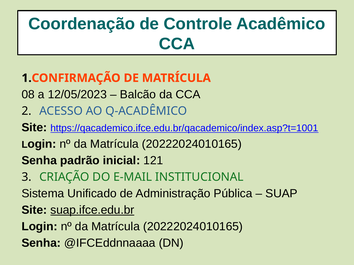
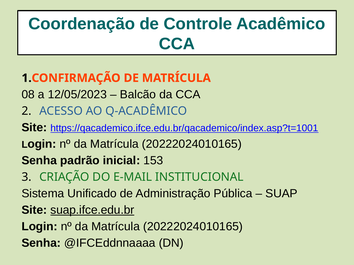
121: 121 -> 153 (153, 161)
